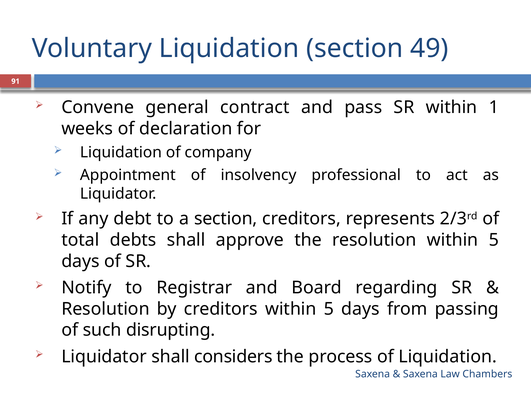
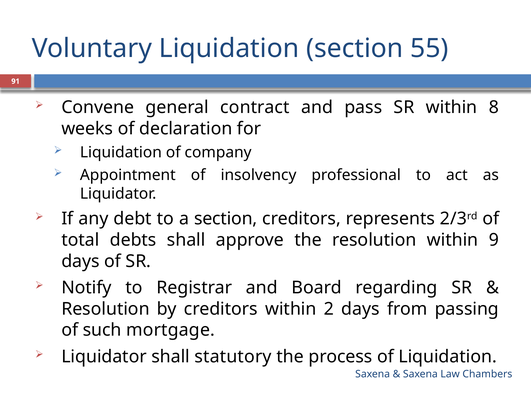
49: 49 -> 55 (429, 48)
1: 1 -> 8 (494, 107)
resolution within 5: 5 -> 9 (494, 240)
creditors within 5: 5 -> 2 (329, 309)
disrupting: disrupting -> mortgage (171, 330)
considers: considers -> statutory (233, 357)
